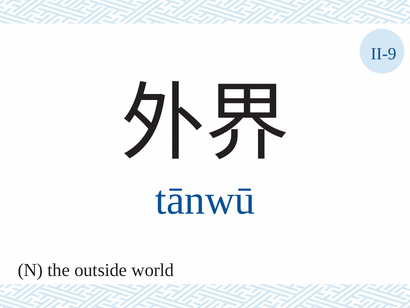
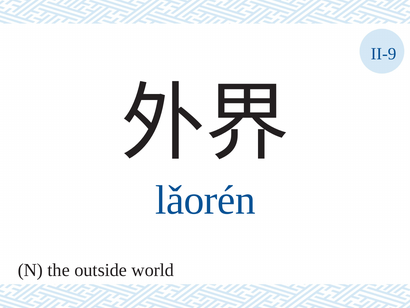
tānwū: tānwū -> lǎorén (205, 200)
